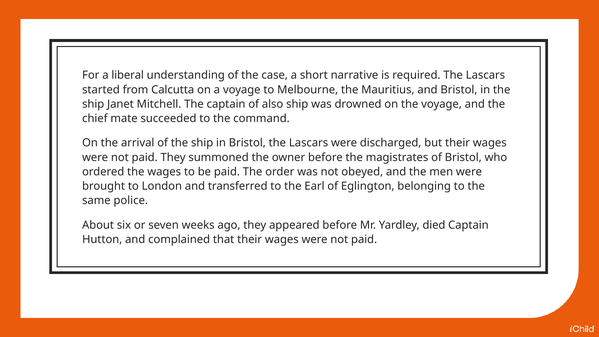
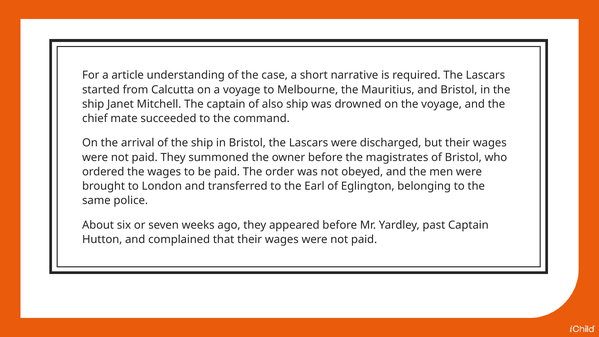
liberal: liberal -> article (128, 75)
died: died -> past (434, 225)
